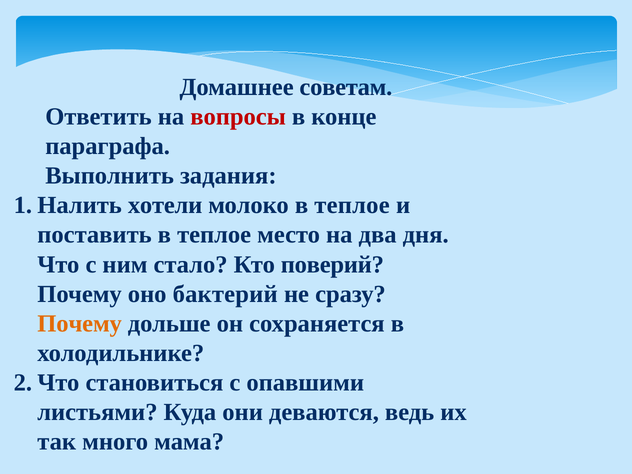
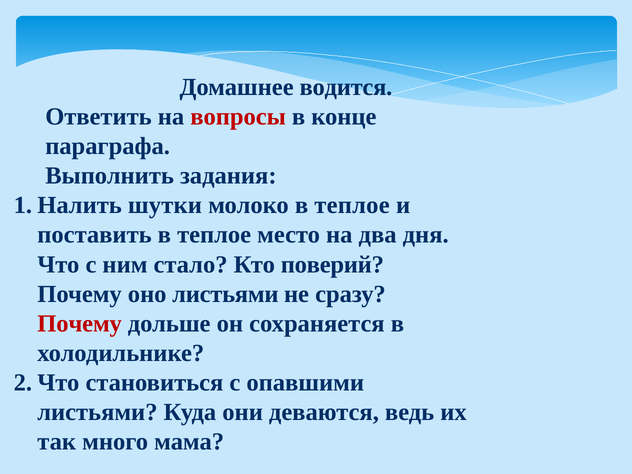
советам: советам -> водится (346, 87)
хотели: хотели -> шутки (165, 205)
оно бактерий: бактерий -> листьями (225, 294)
Почему colour: orange -> red (80, 323)
